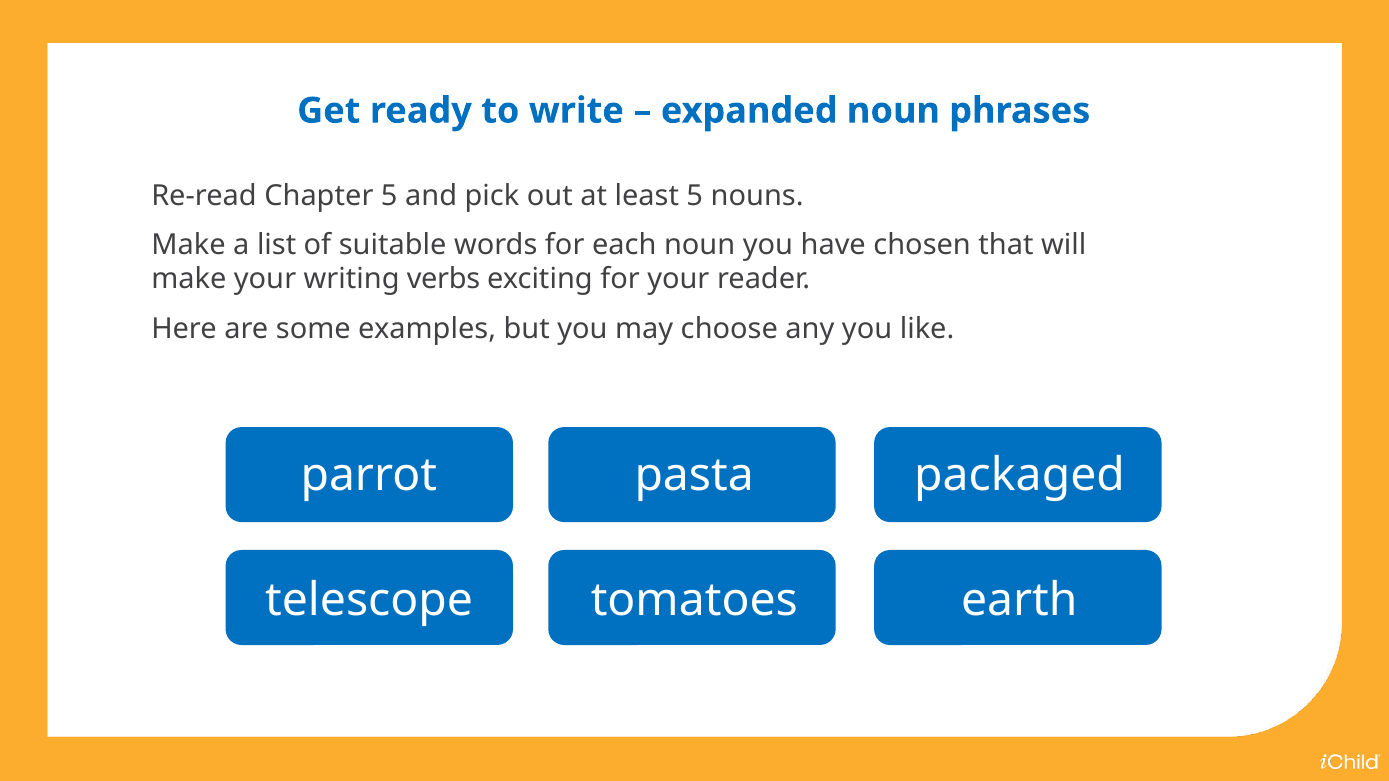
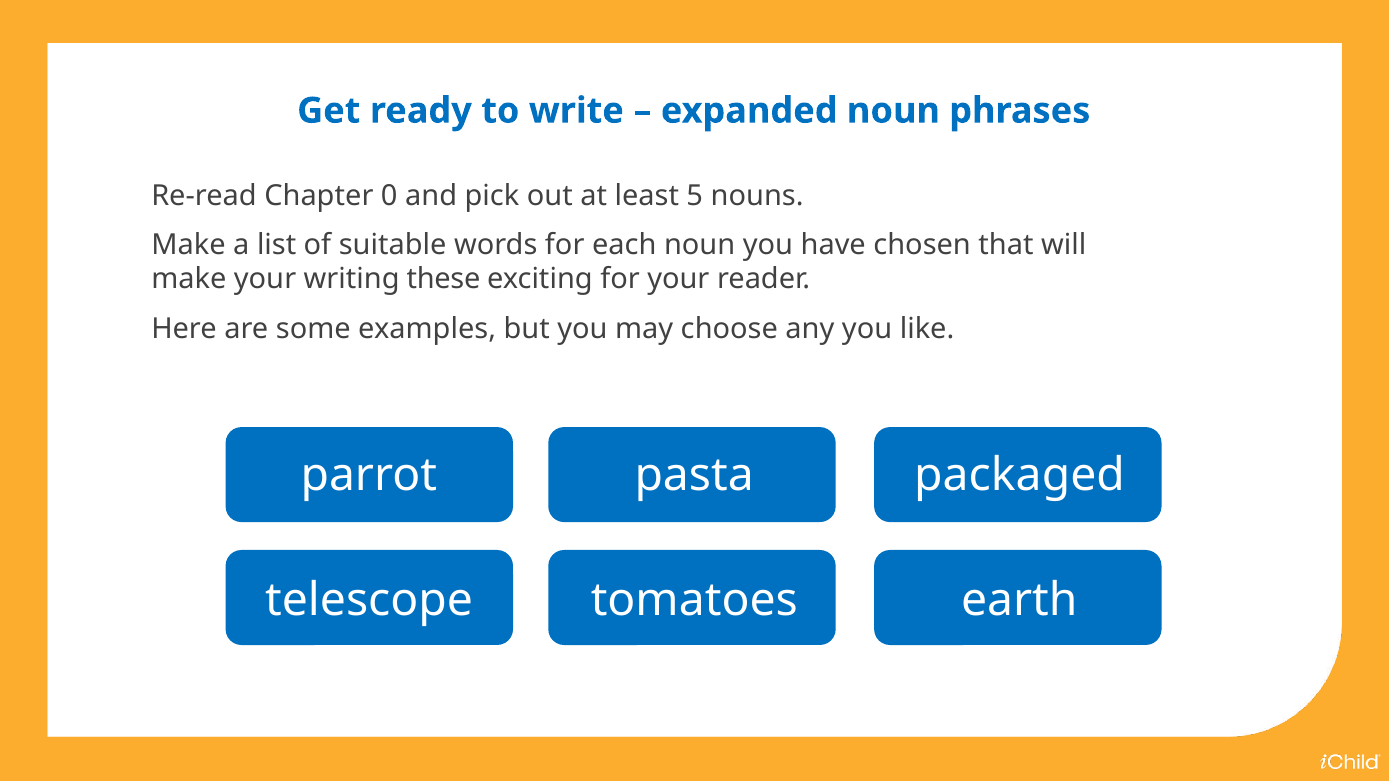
Chapter 5: 5 -> 0 (389, 196)
verbs: verbs -> these (444, 280)
